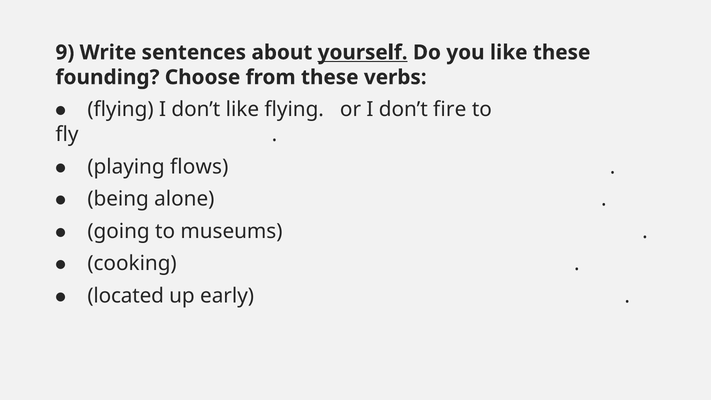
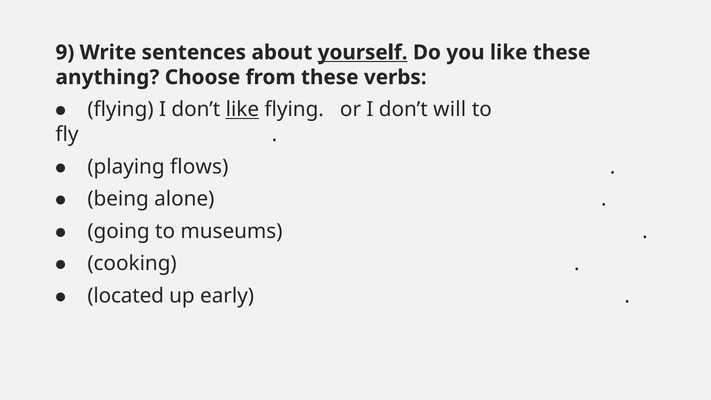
founding: founding -> anything (107, 77)
like underline: none -> present (242, 110)
fire: fire -> will (450, 110)
